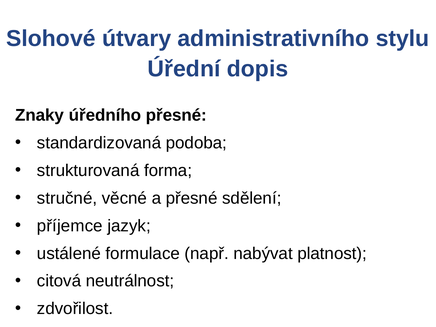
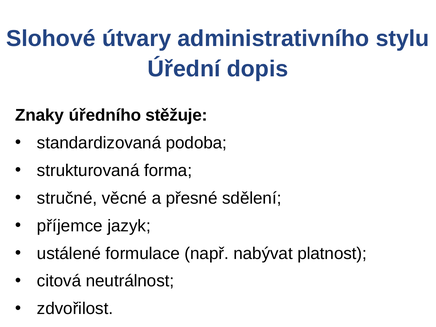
úředního přesné: přesné -> stěžuje (176, 115)
